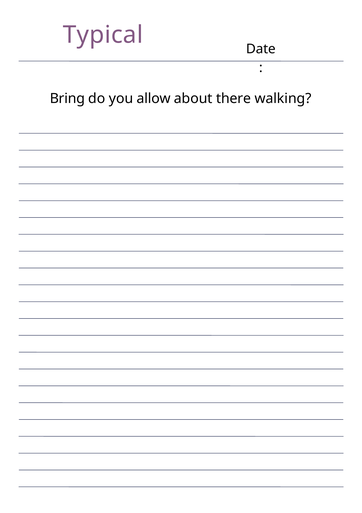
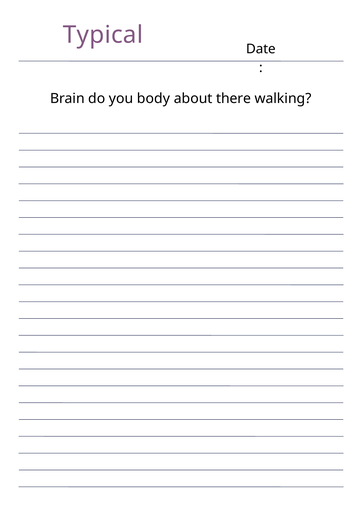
Bring: Bring -> Brain (67, 98)
allow: allow -> body (153, 98)
